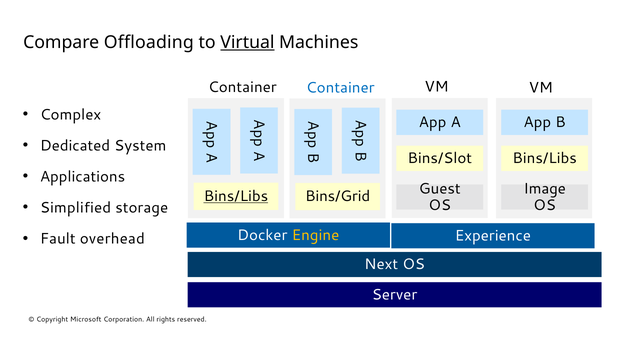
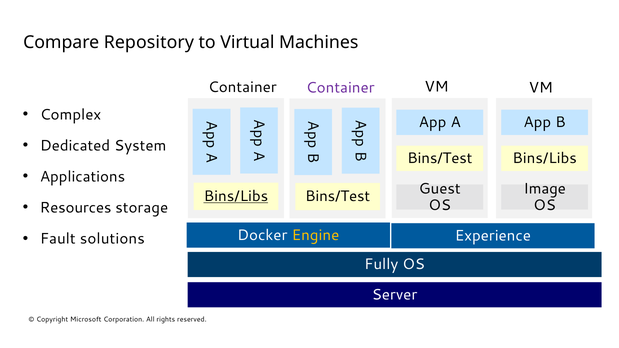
Offloading: Offloading -> Repository (149, 42)
Virtual underline: present -> none (247, 42)
Container colour: blue -> purple (340, 88)
Bins/Slot: Bins/Slot -> Bins/Test (440, 158)
Bins/Grid: Bins/Grid -> Bins/Test (338, 197)
Simplified: Simplified -> Resources (76, 208)
overhead: overhead -> solutions (112, 239)
Next: Next -> Fully (381, 265)
